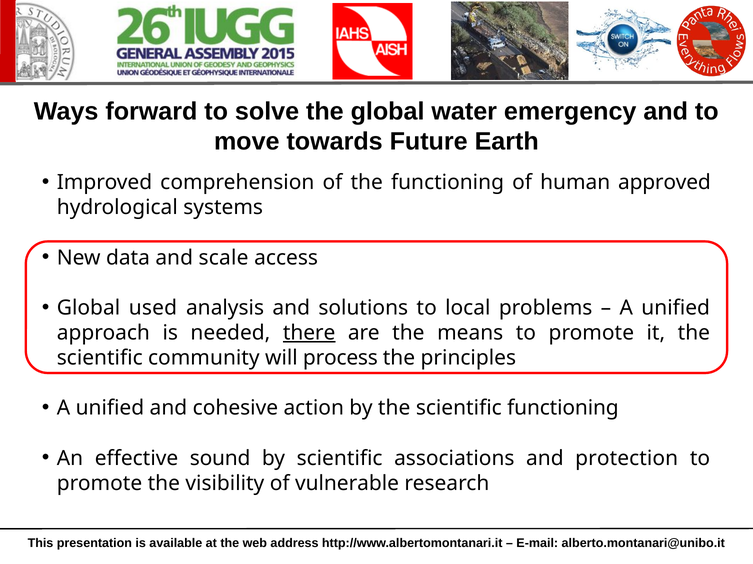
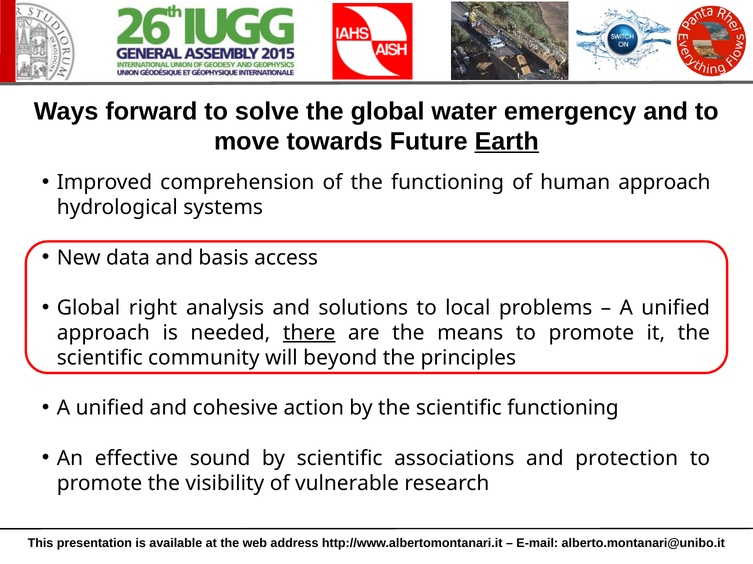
Earth underline: none -> present (507, 142)
human approved: approved -> approach (664, 183)
scale: scale -> basis (224, 258)
used: used -> right (153, 308)
process: process -> beyond (340, 358)
